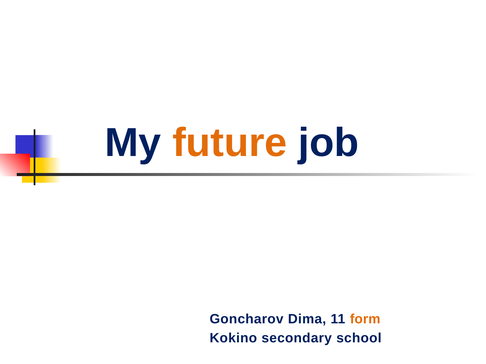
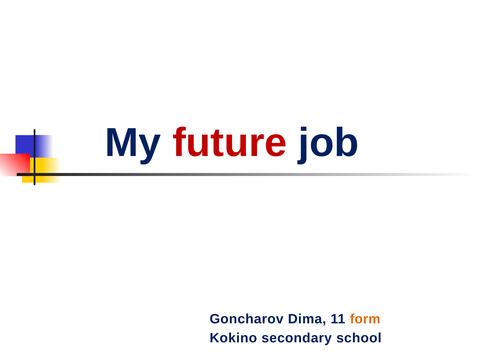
future colour: orange -> red (230, 143)
